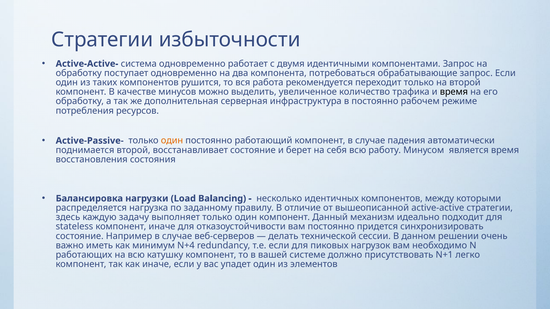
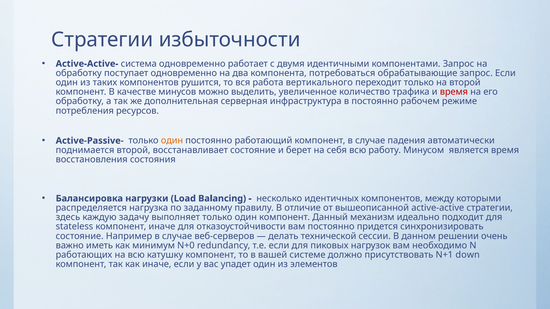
рекомендуется: рекомендуется -> вертикального (319, 83)
время colour: black -> red (454, 92)
N+4: N+4 -> N+0 (186, 246)
легко: легко -> down (468, 255)
